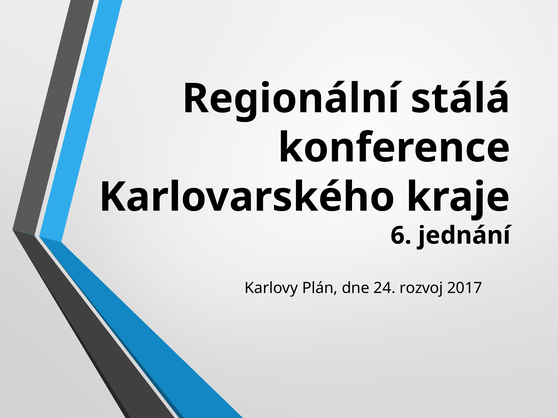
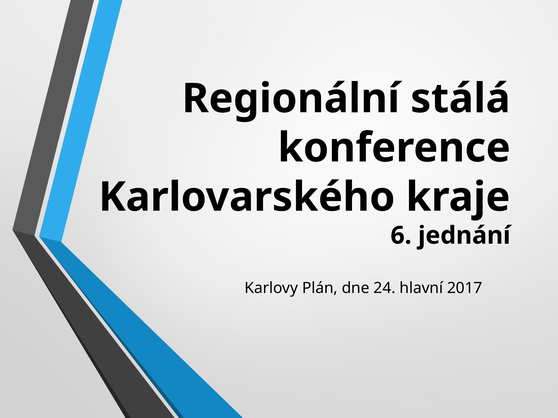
rozvoj: rozvoj -> hlavní (421, 288)
